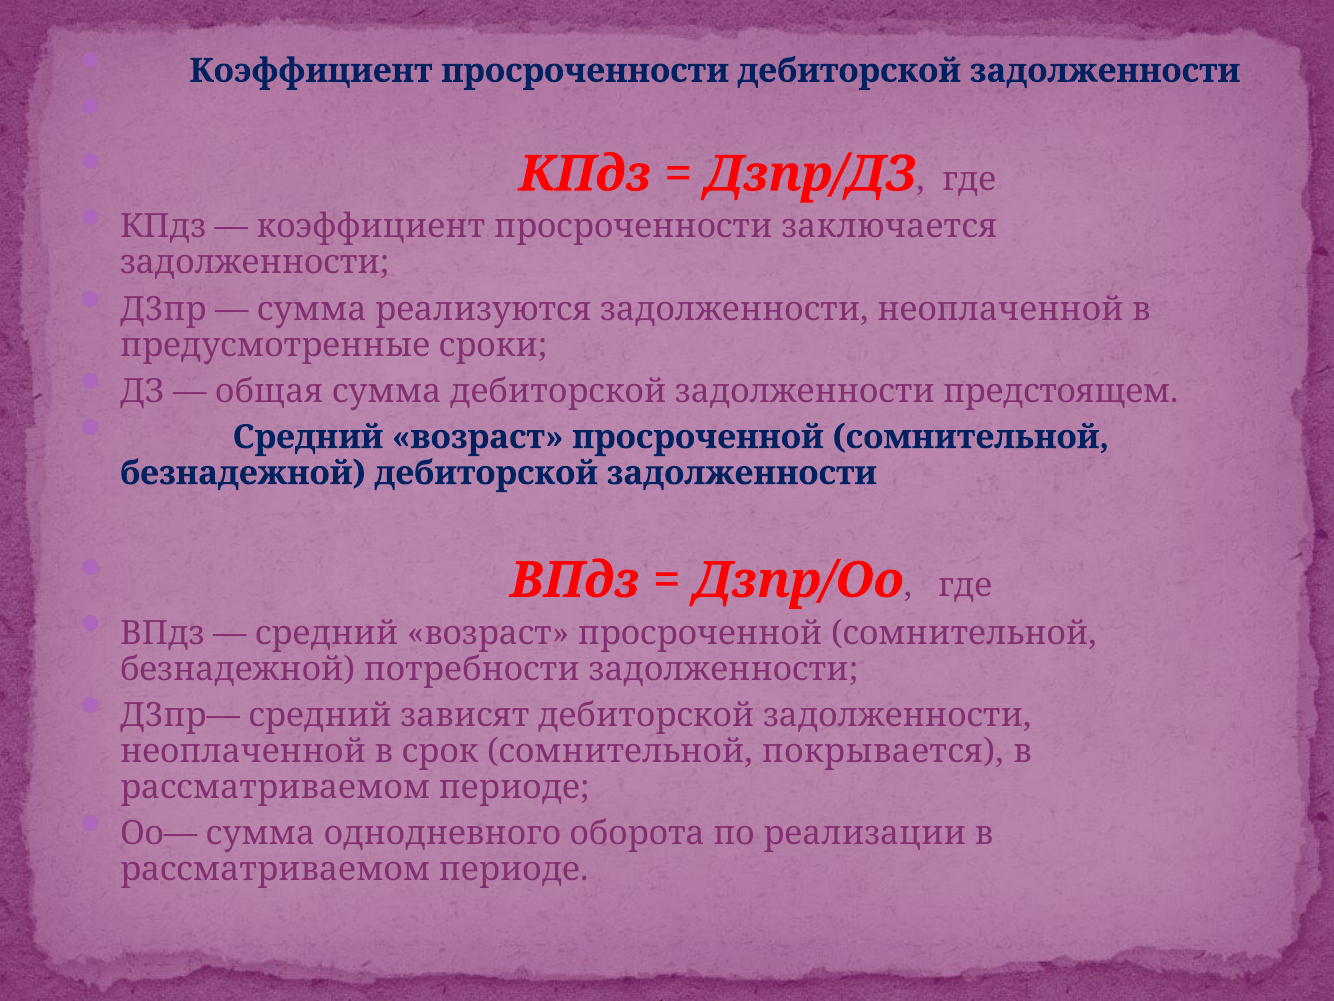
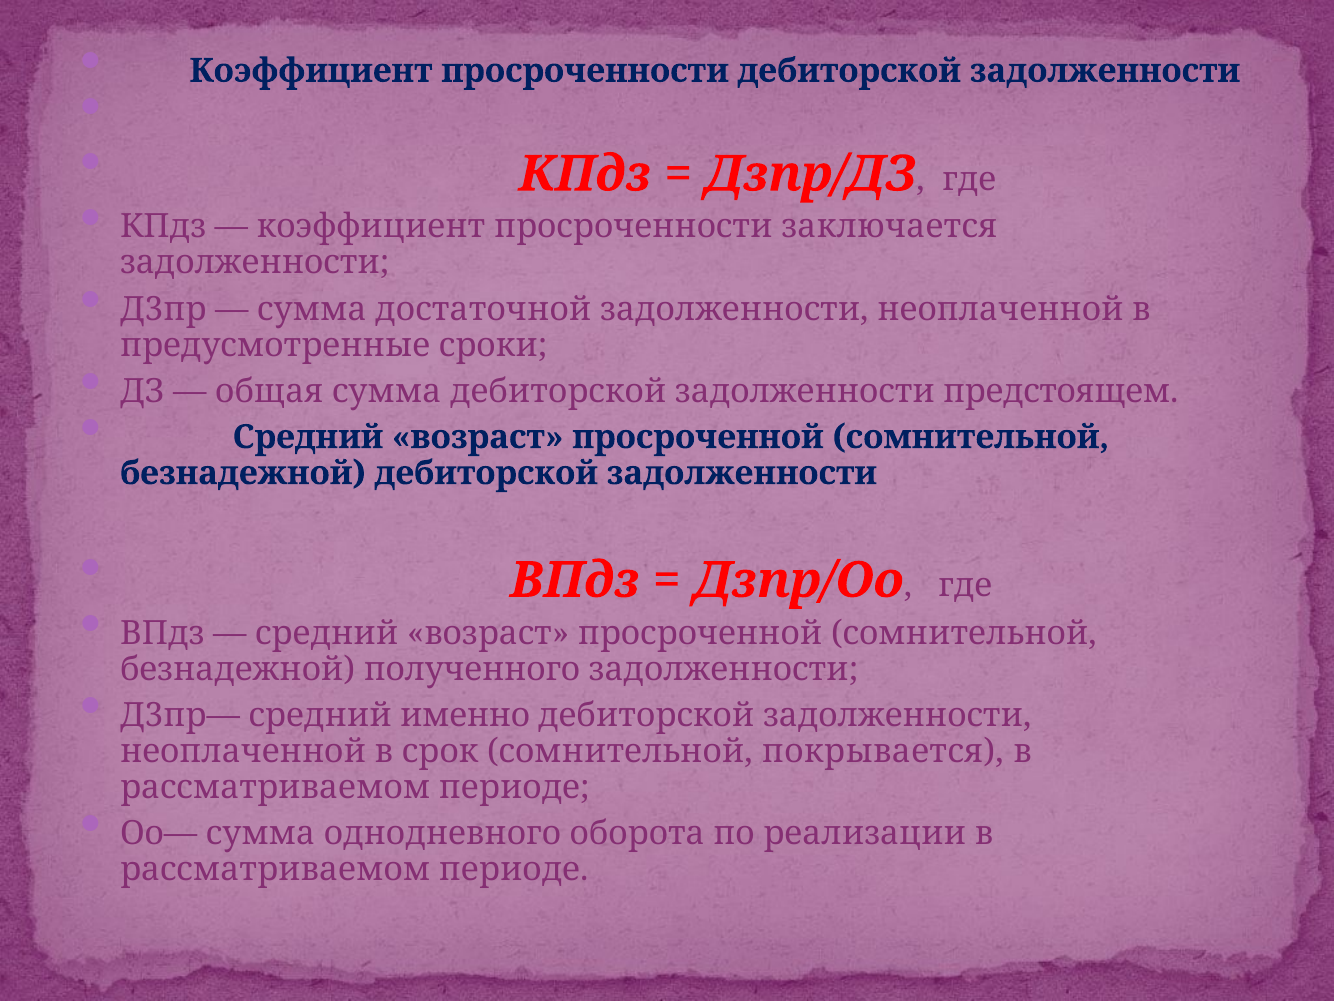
реализуются: реализуются -> достаточной (483, 309)
потребности: потребности -> полученного (472, 669)
зависят: зависят -> именно (465, 715)
